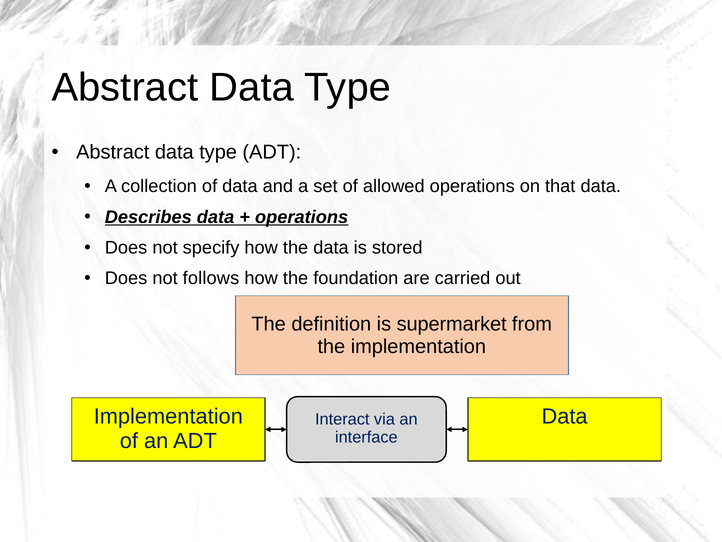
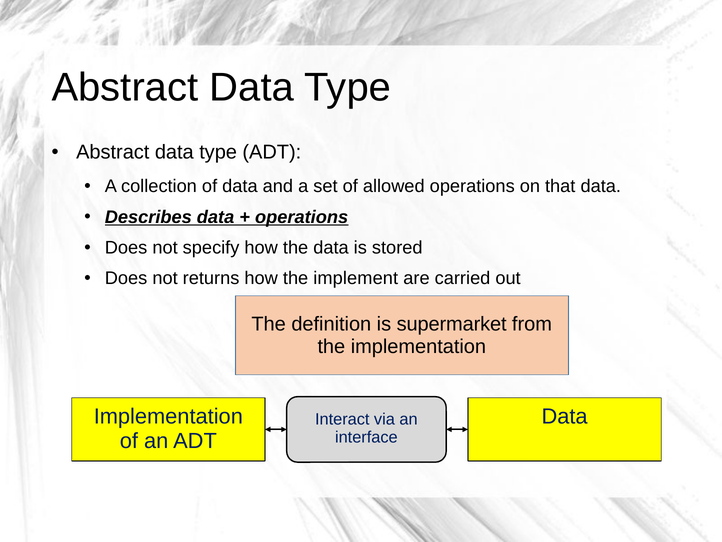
follows: follows -> returns (211, 278)
foundation: foundation -> implement (356, 278)
